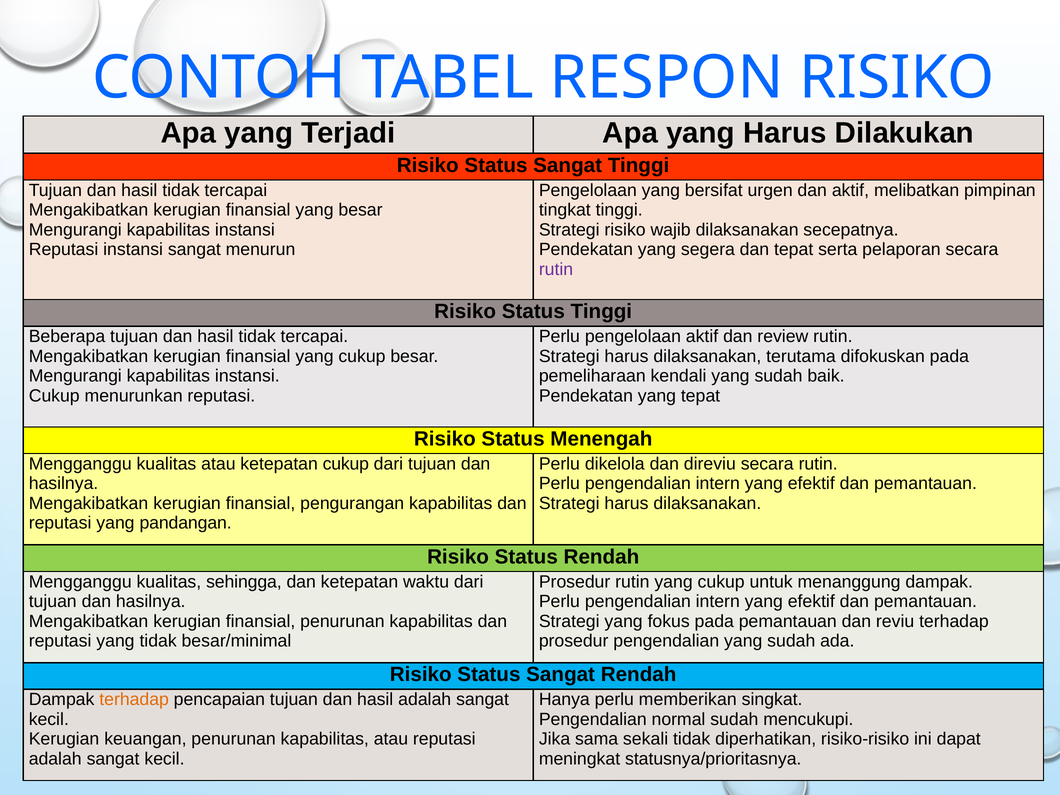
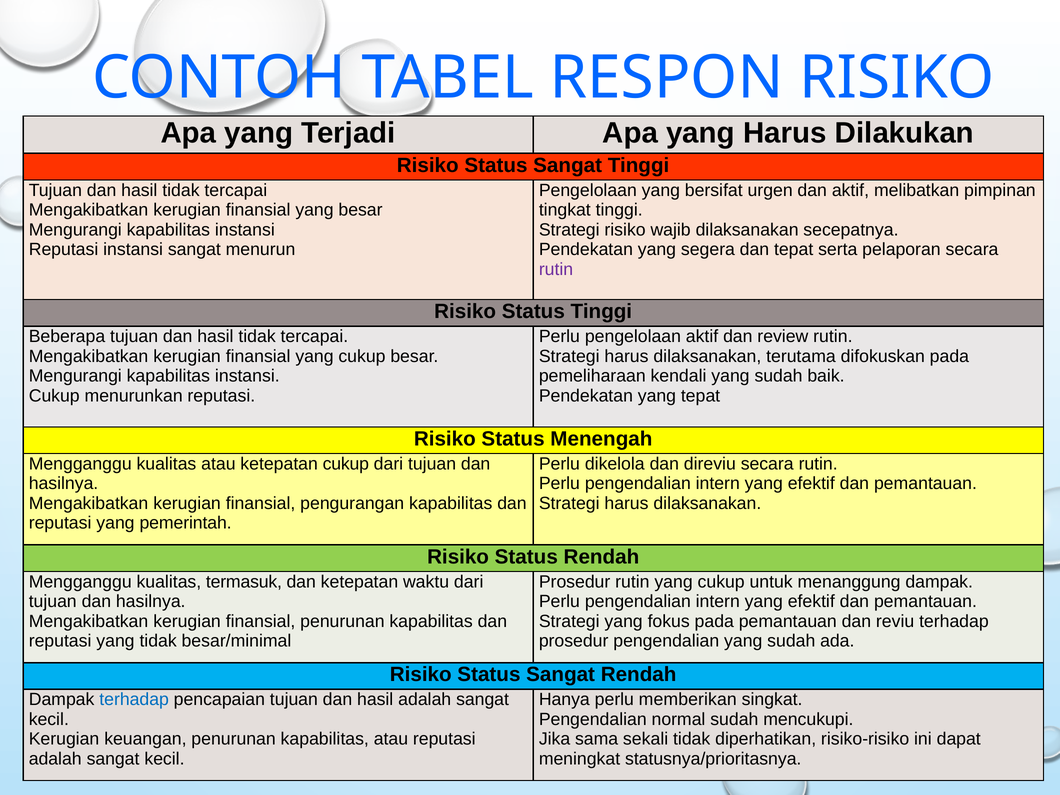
pandangan: pandangan -> pemerintah (186, 523)
sehingga: sehingga -> termasuk (244, 582)
terhadap colour: orange -> blue (134, 699)
